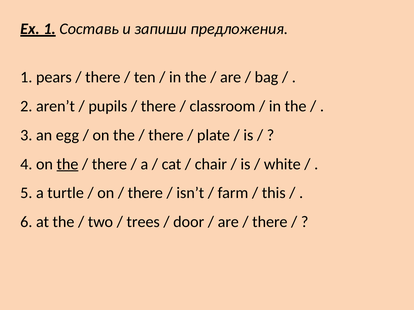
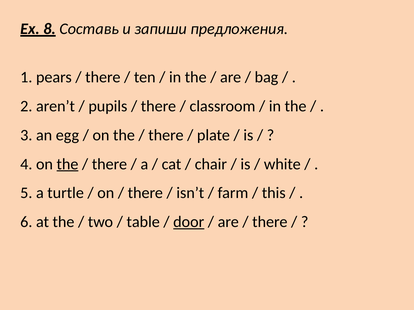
Ex 1: 1 -> 8 (50, 29)
trees: trees -> table (143, 222)
door underline: none -> present (189, 222)
